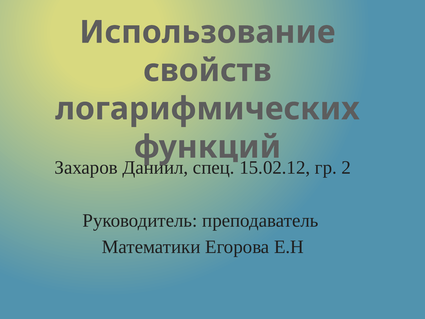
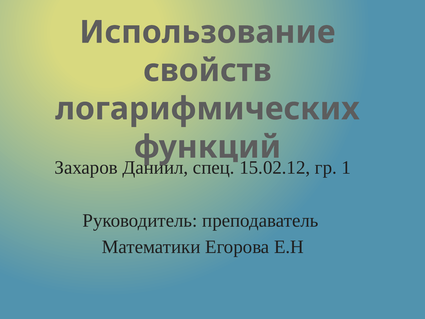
2: 2 -> 1 (346, 167)
